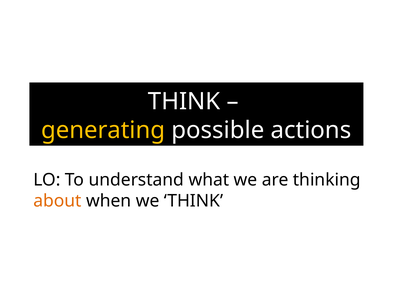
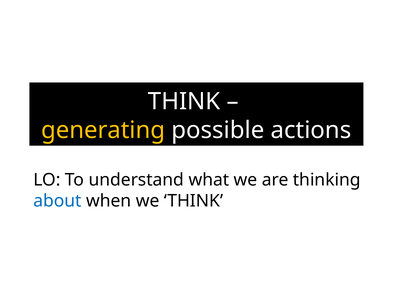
about colour: orange -> blue (57, 201)
